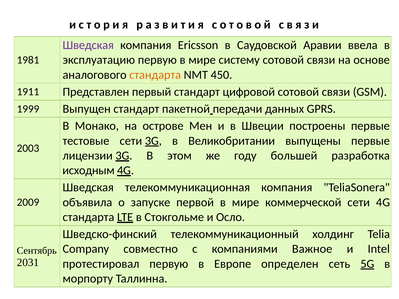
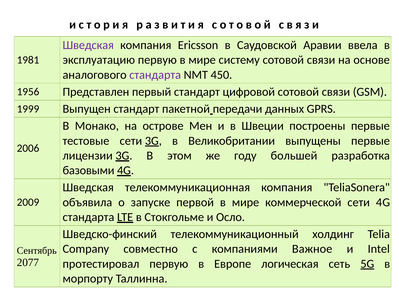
стандарта colour: orange -> purple (155, 75)
1911: 1911 -> 1956 (28, 92)
2003: 2003 -> 2006 (28, 148)
исходным: исходным -> базовыми (89, 171)
2031: 2031 -> 2077 (28, 263)
определен: определен -> логическая (290, 264)
